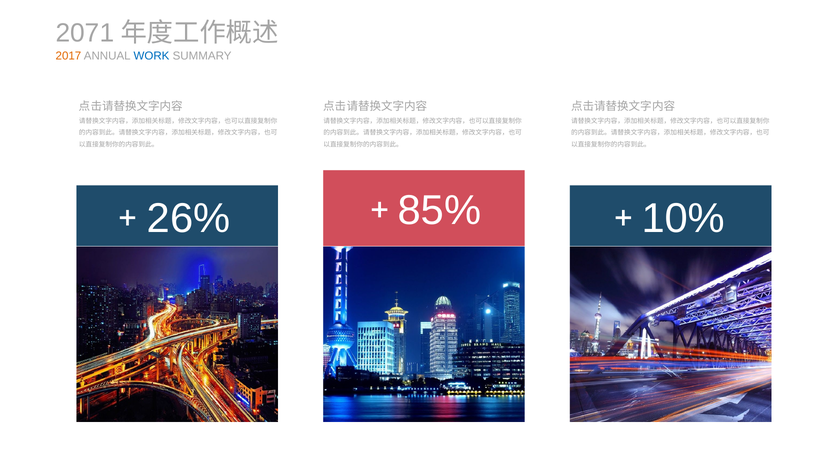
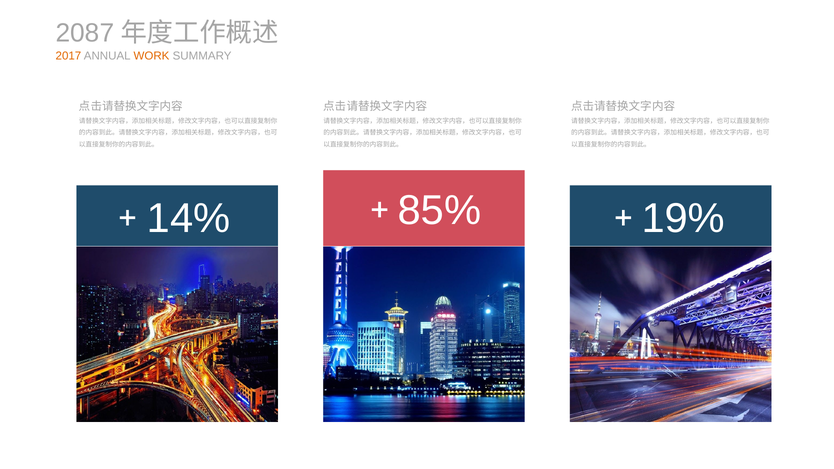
2071: 2071 -> 2087 (85, 33)
WORK colour: blue -> orange (151, 56)
26%: 26% -> 14% (189, 219)
10%: 10% -> 19% (683, 219)
